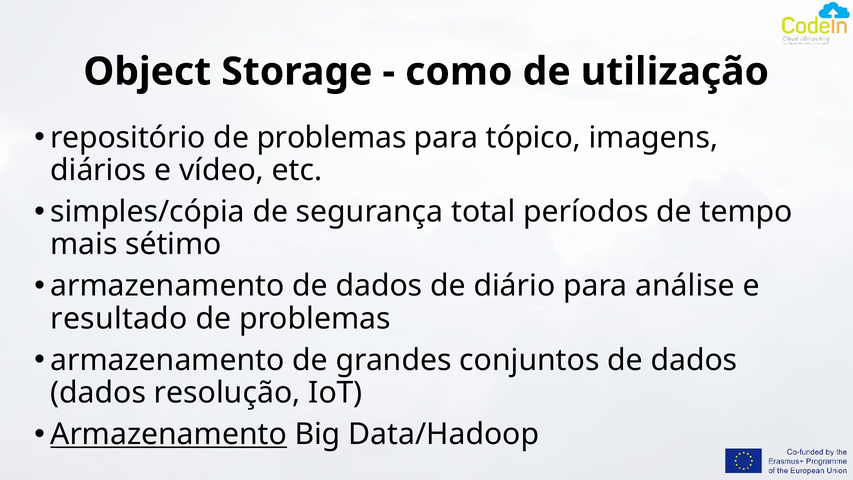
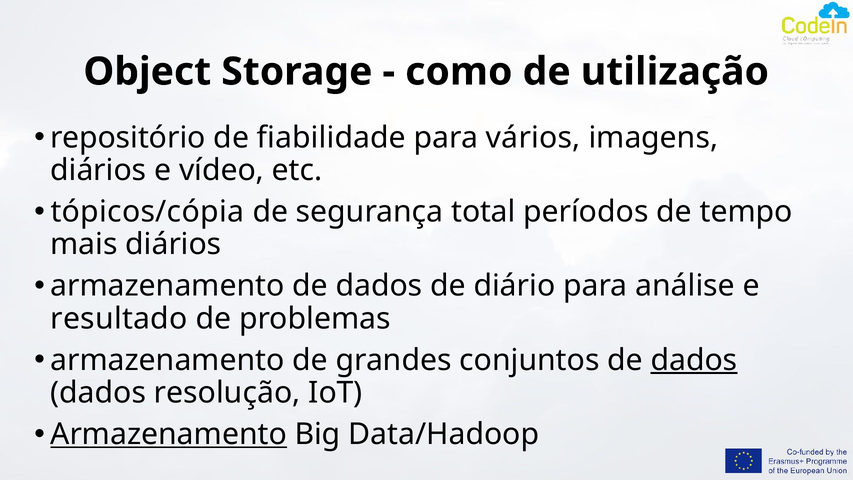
repositório de problemas: problemas -> fiabilidade (331, 138)
tópico: tópico -> vários (533, 138)
simples/cópia: simples/cópia -> tópicos/cópia (147, 212)
mais sétimo: sétimo -> diários (173, 244)
dados underline: none -> present (694, 360)
